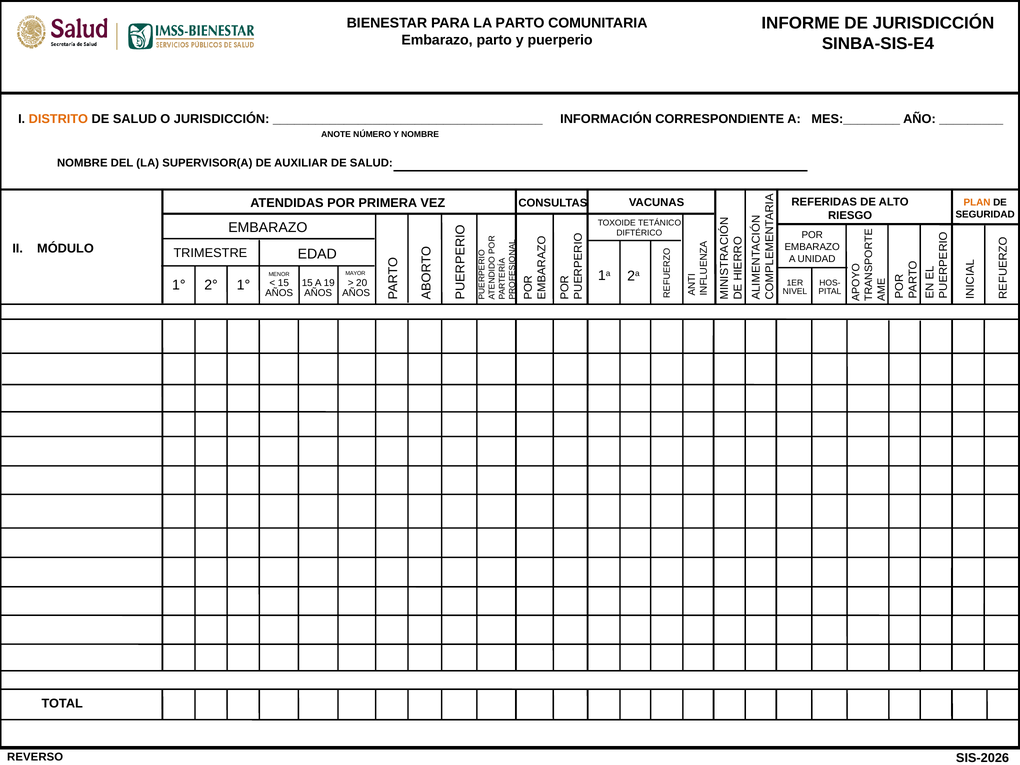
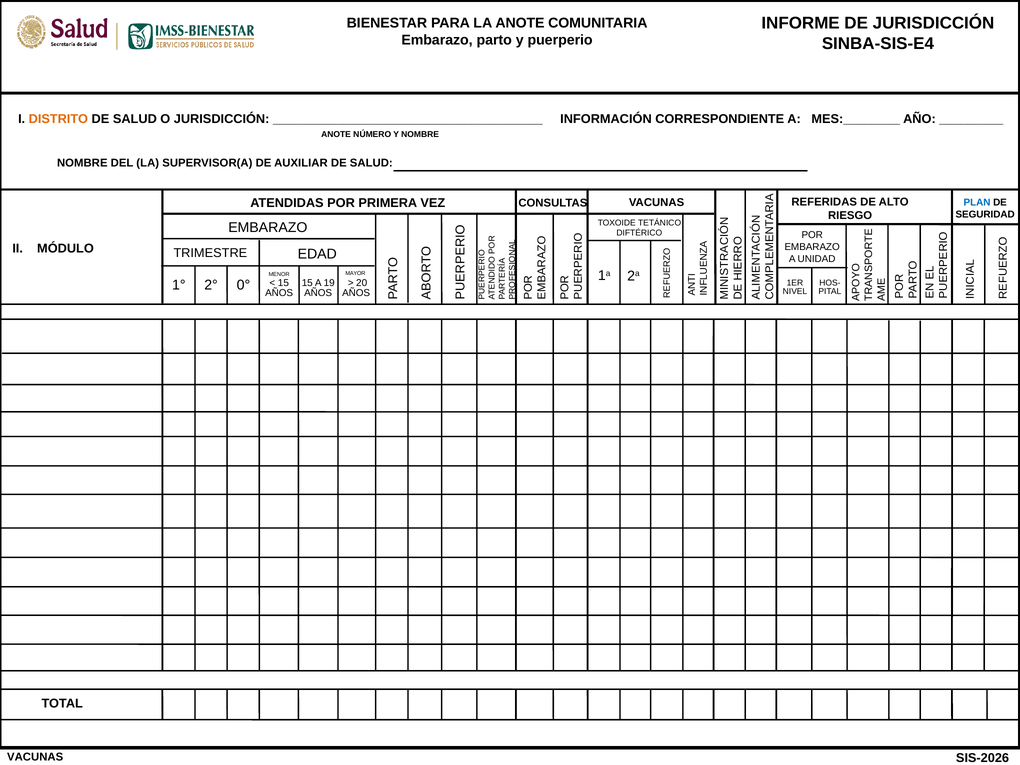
LA PARTO: PARTO -> ANOTE (520, 23)
PLAN colour: orange -> blue (977, 203)
2° 1°: 1° -> 0° (243, 285)
REVERSO: REVERSO -> VACUNAS (35, 757)
